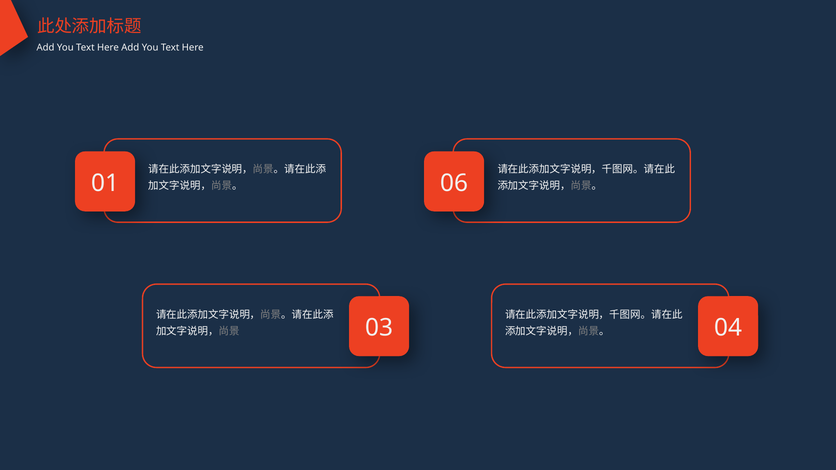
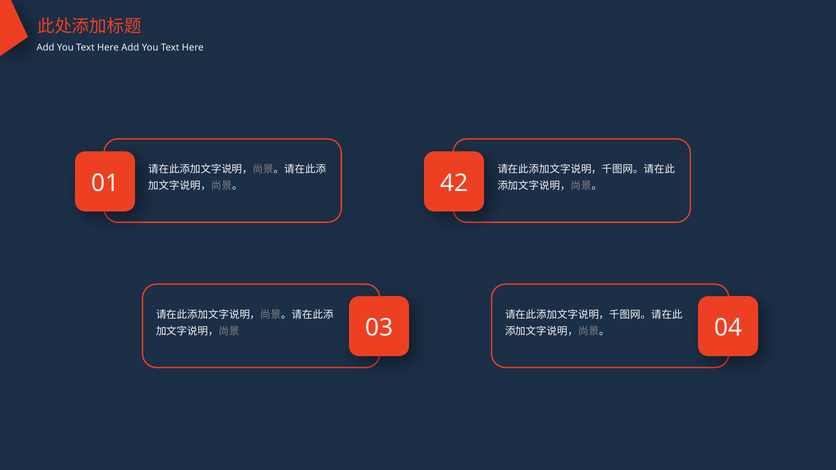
06: 06 -> 42 (454, 183)
